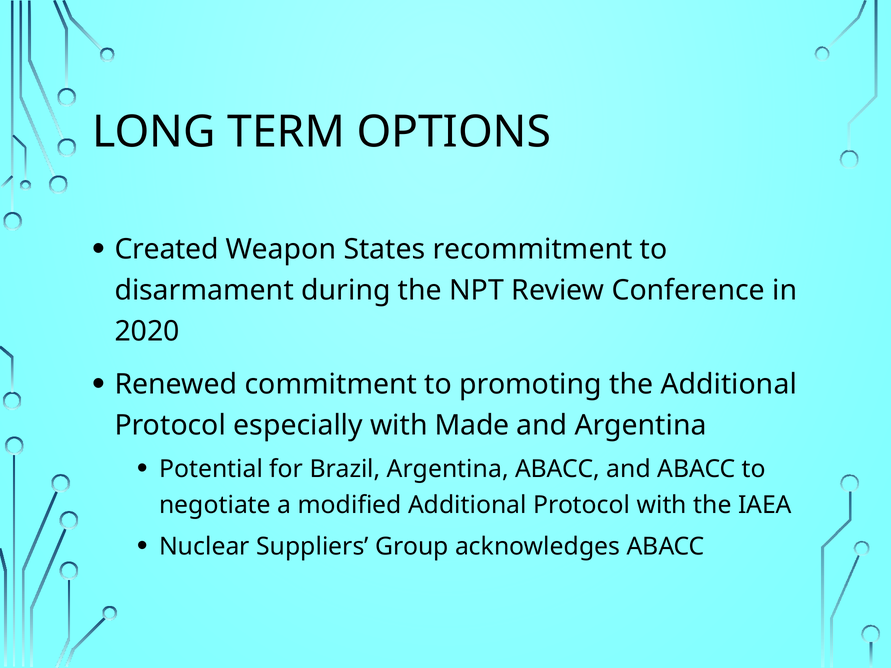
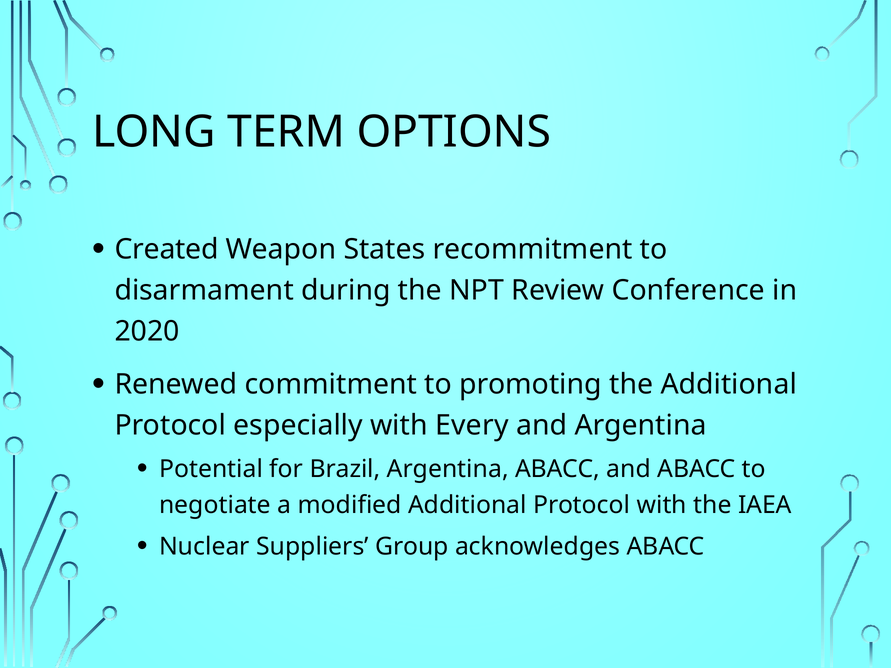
Made: Made -> Every (472, 426)
